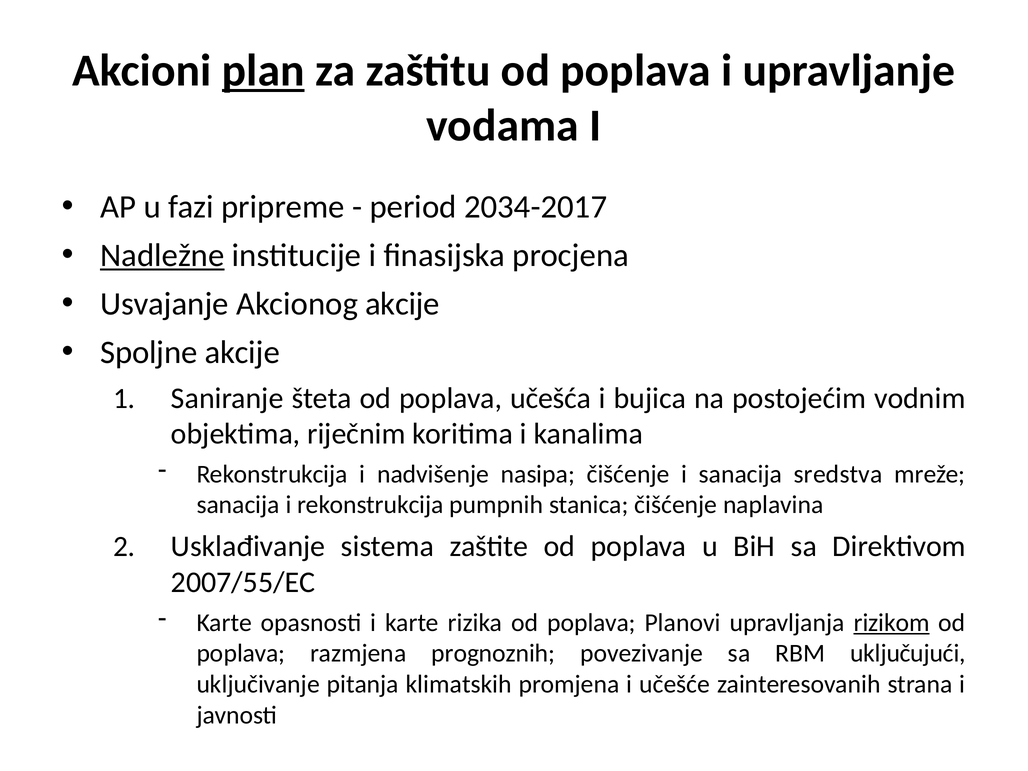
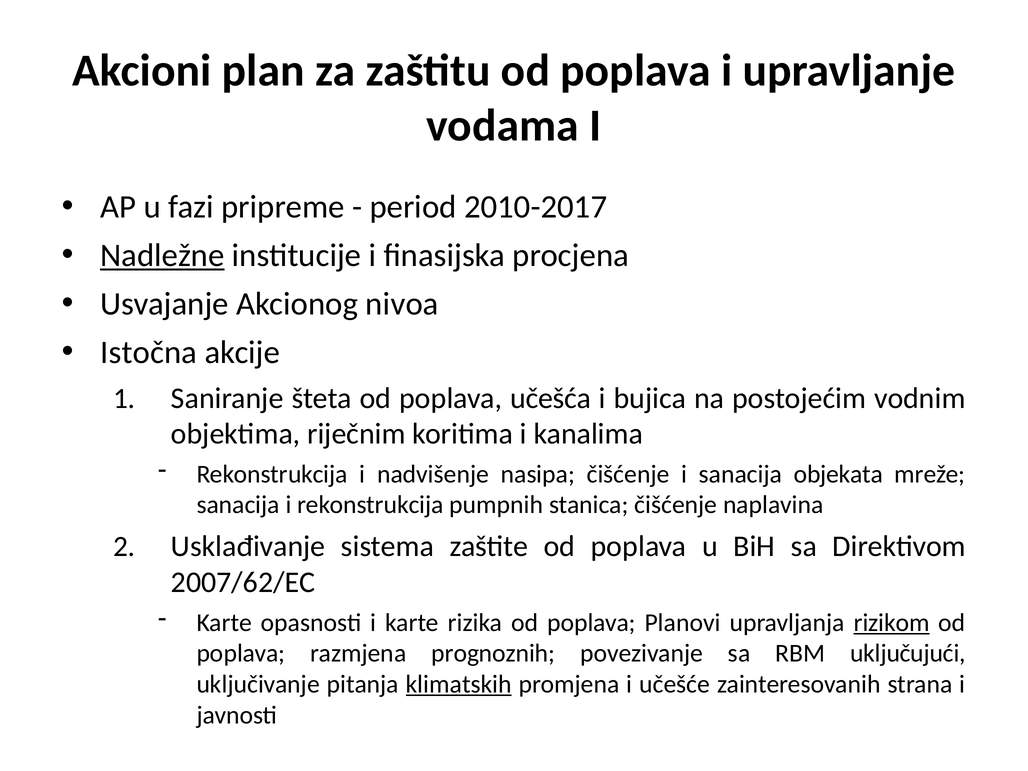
plan underline: present -> none (263, 71)
2034-2017: 2034-2017 -> 2010-2017 (536, 207)
Akcionog akcije: akcije -> nivoa (402, 304)
Spoljne: Spoljne -> Istočna (149, 353)
sredstva: sredstva -> objekata (838, 474)
2007/55/EC: 2007/55/EC -> 2007/62/EC (243, 583)
klimatskih underline: none -> present (459, 684)
